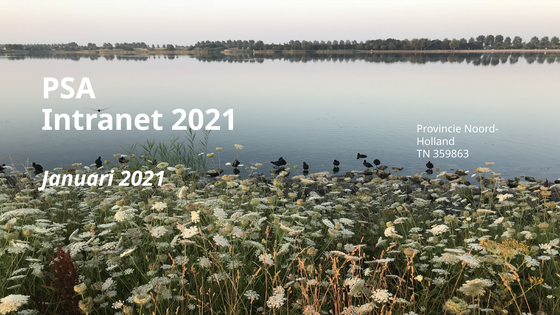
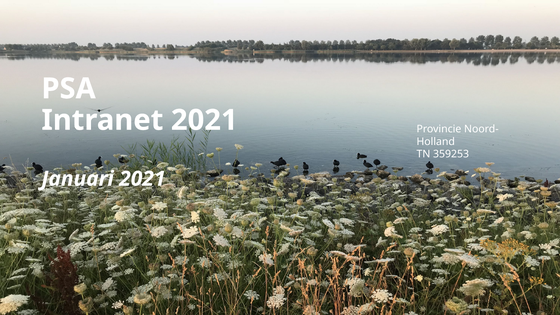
359863: 359863 -> 359253 (451, 154)
